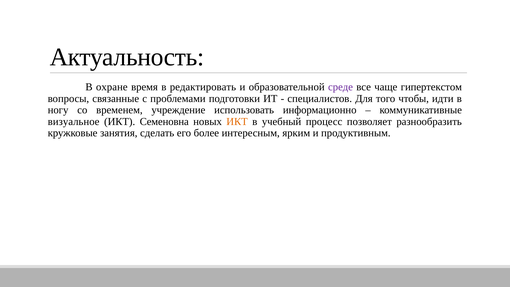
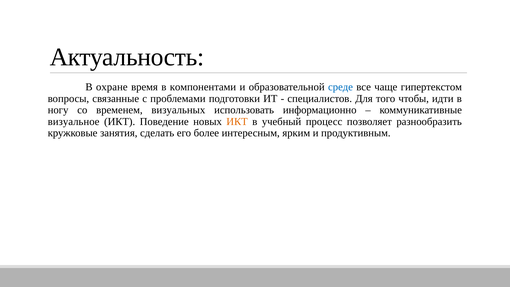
редактировать: редактировать -> компонентами (203, 87)
среде colour: purple -> blue (340, 87)
учреждение: учреждение -> визуальных (178, 110)
Семеновна: Семеновна -> Поведение (164, 122)
